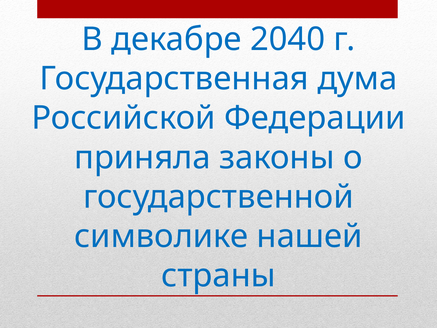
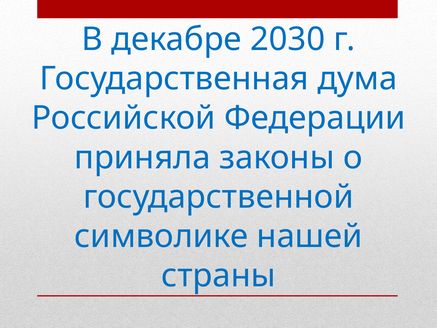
2040: 2040 -> 2030 (288, 39)
